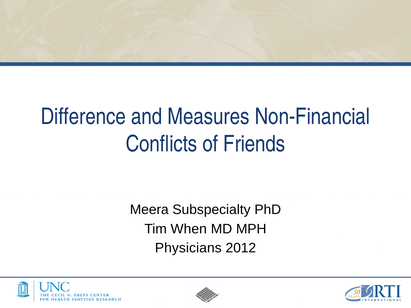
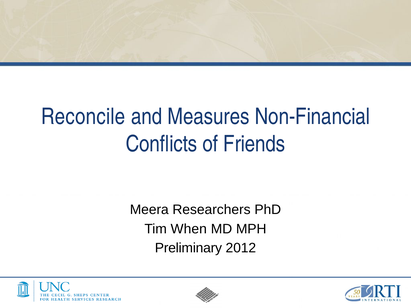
Difference: Difference -> Reconcile (83, 117)
Subspecialty: Subspecialty -> Researchers (212, 210)
Physicians: Physicians -> Preliminary (188, 248)
